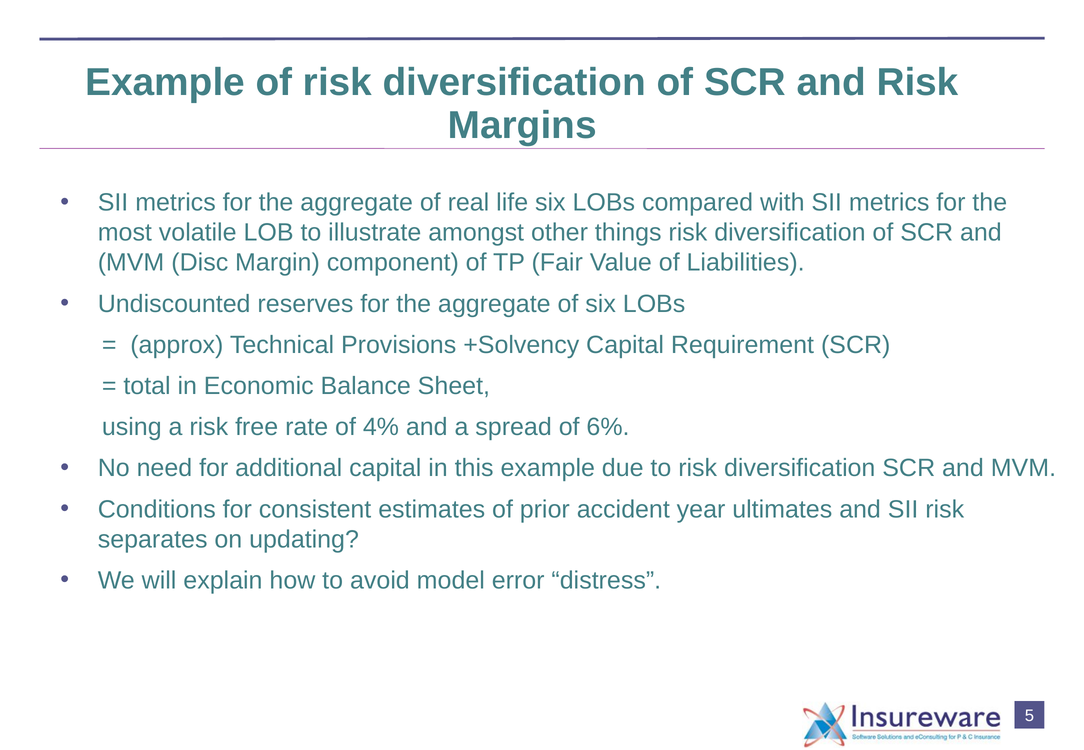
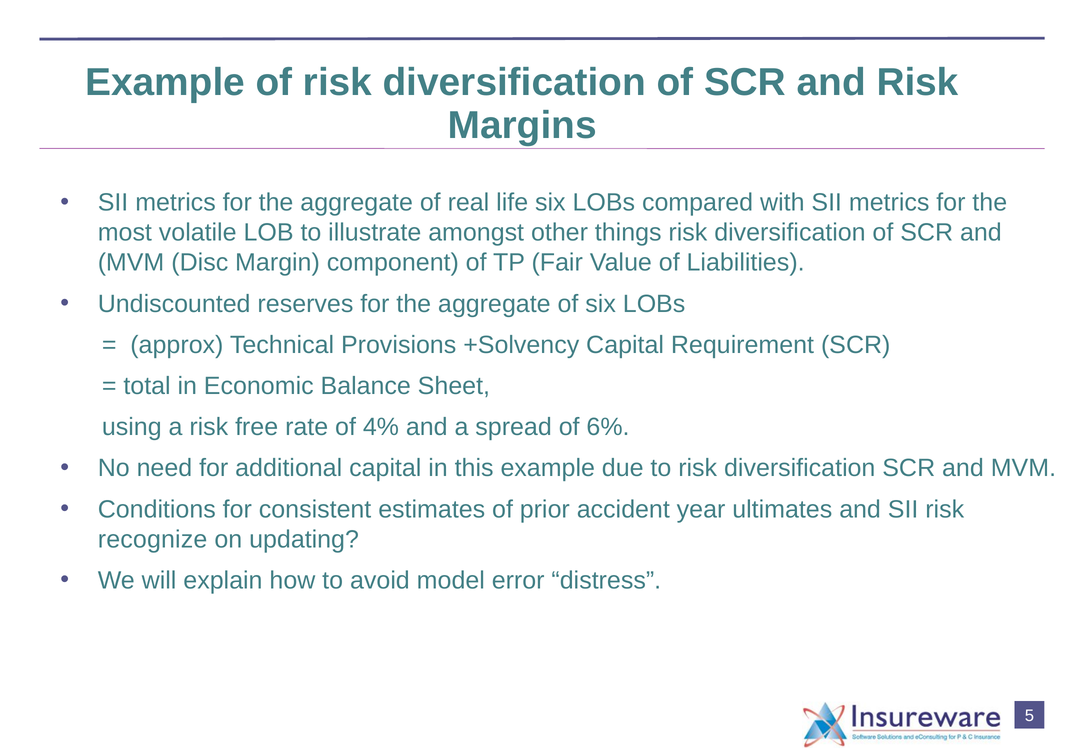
separates: separates -> recognize (153, 540)
